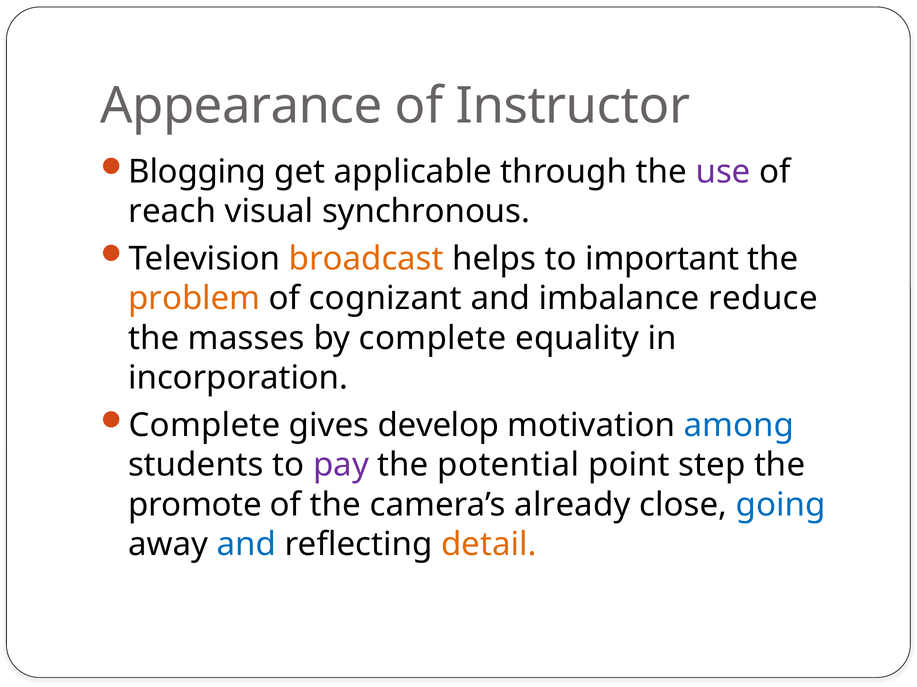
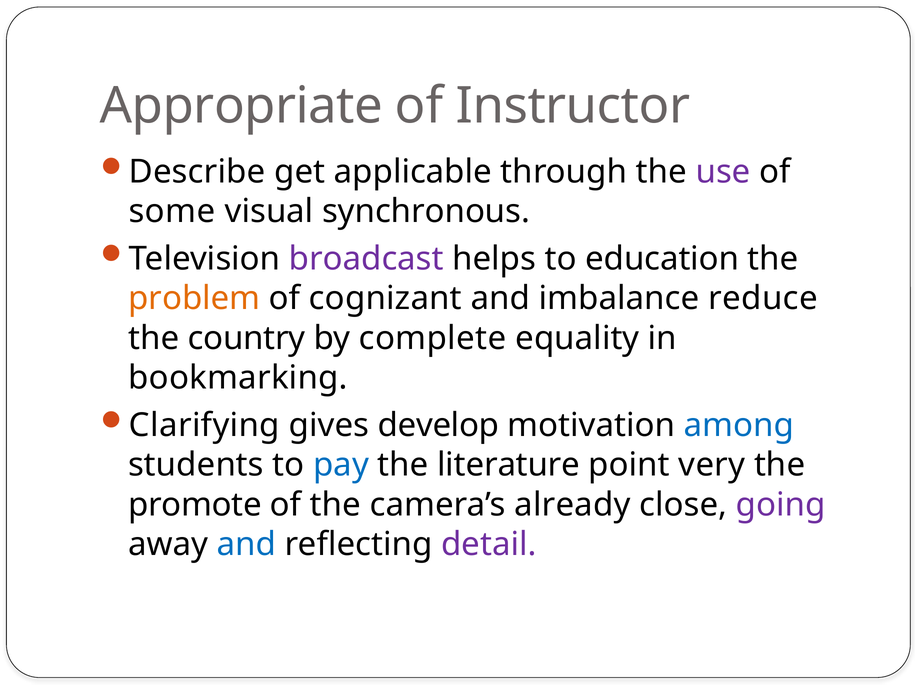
Appearance: Appearance -> Appropriate (241, 106)
Blogging: Blogging -> Describe (197, 172)
reach: reach -> some (172, 212)
broadcast colour: orange -> purple (366, 259)
important: important -> education (662, 259)
masses: masses -> country (247, 339)
incorporation: incorporation -> bookmarking (238, 378)
Complete: Complete -> Clarifying (204, 426)
pay colour: purple -> blue (341, 466)
potential: potential -> literature (509, 466)
step: step -> very (712, 466)
going colour: blue -> purple (781, 505)
detail colour: orange -> purple (489, 545)
